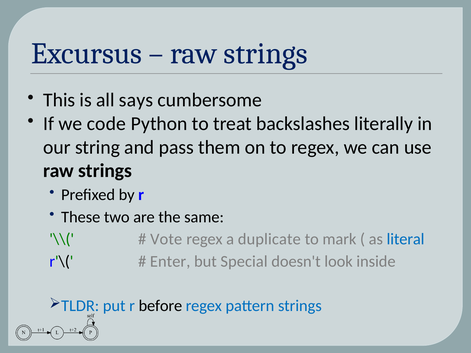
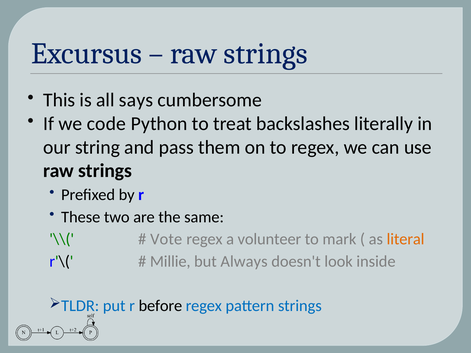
duplicate: duplicate -> volunteer (269, 239)
literal colour: blue -> orange (406, 239)
Enter: Enter -> Millie (170, 262)
Special: Special -> Always (244, 262)
